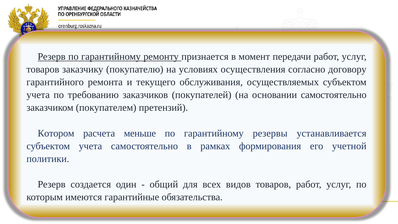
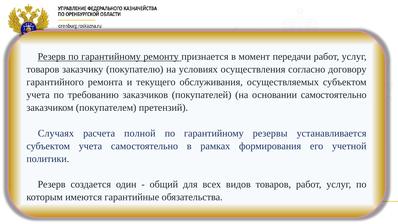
Котором: Котором -> Случаях (56, 133)
меньше: меньше -> полной (140, 133)
